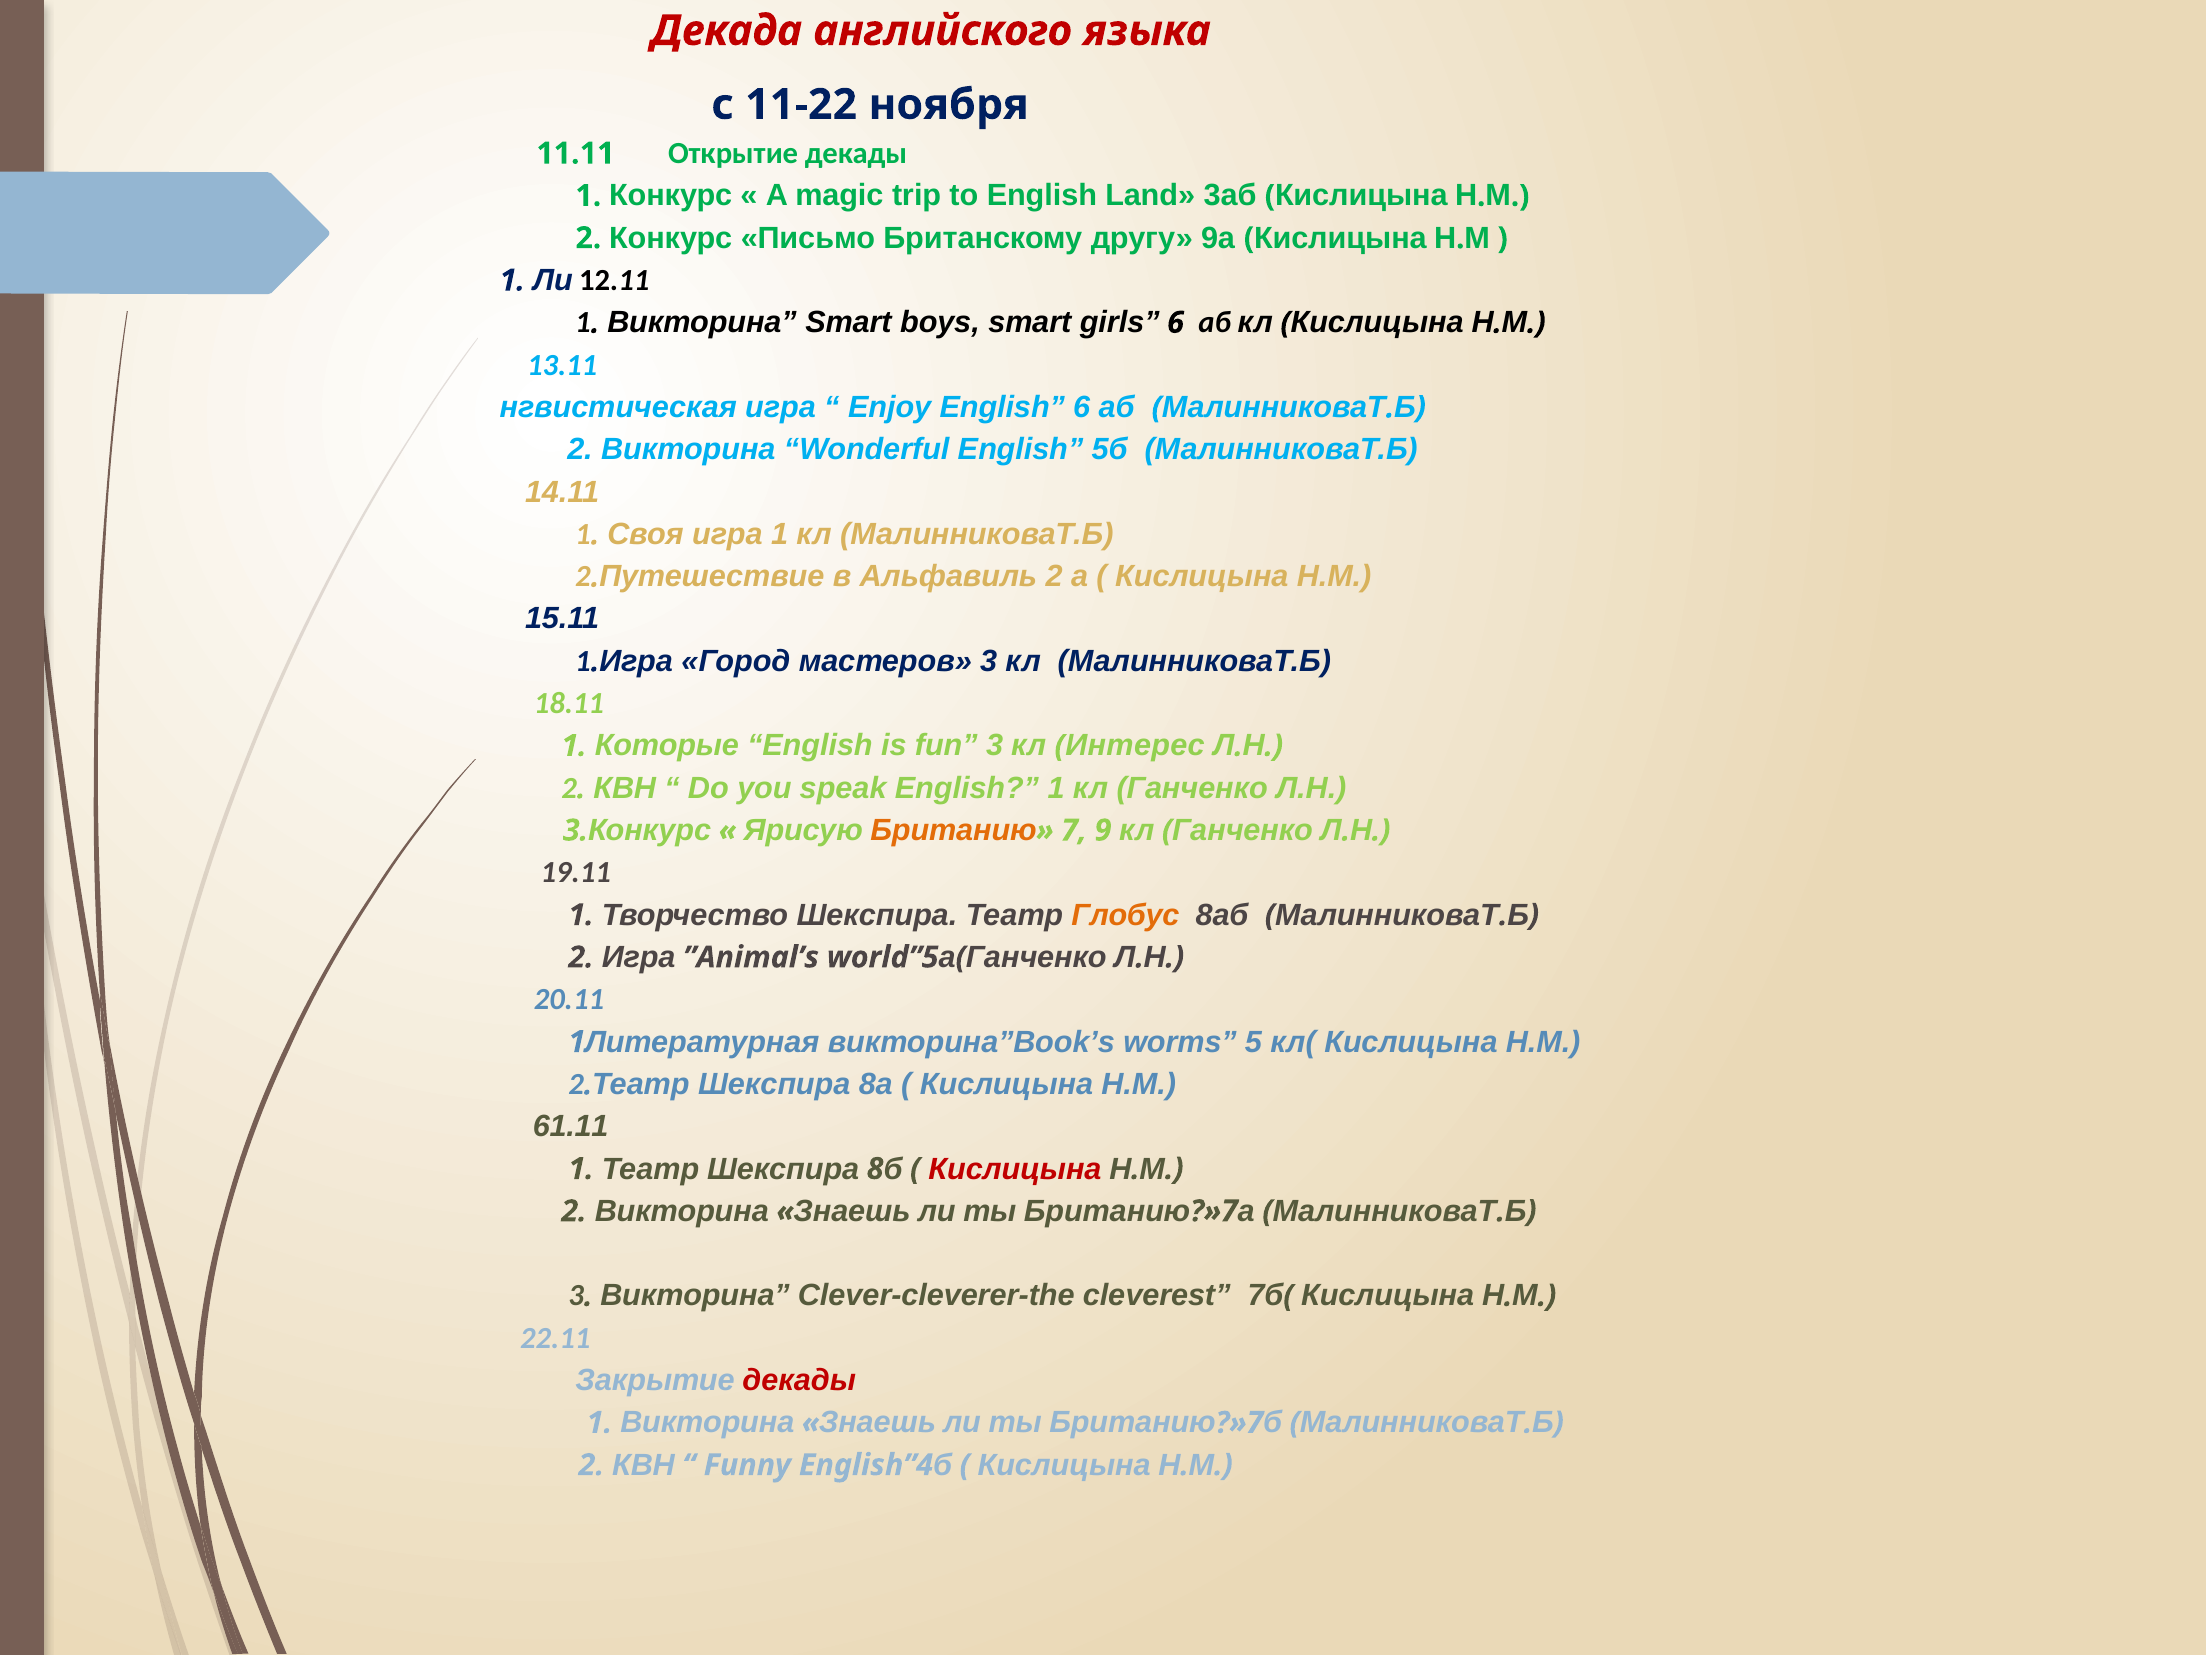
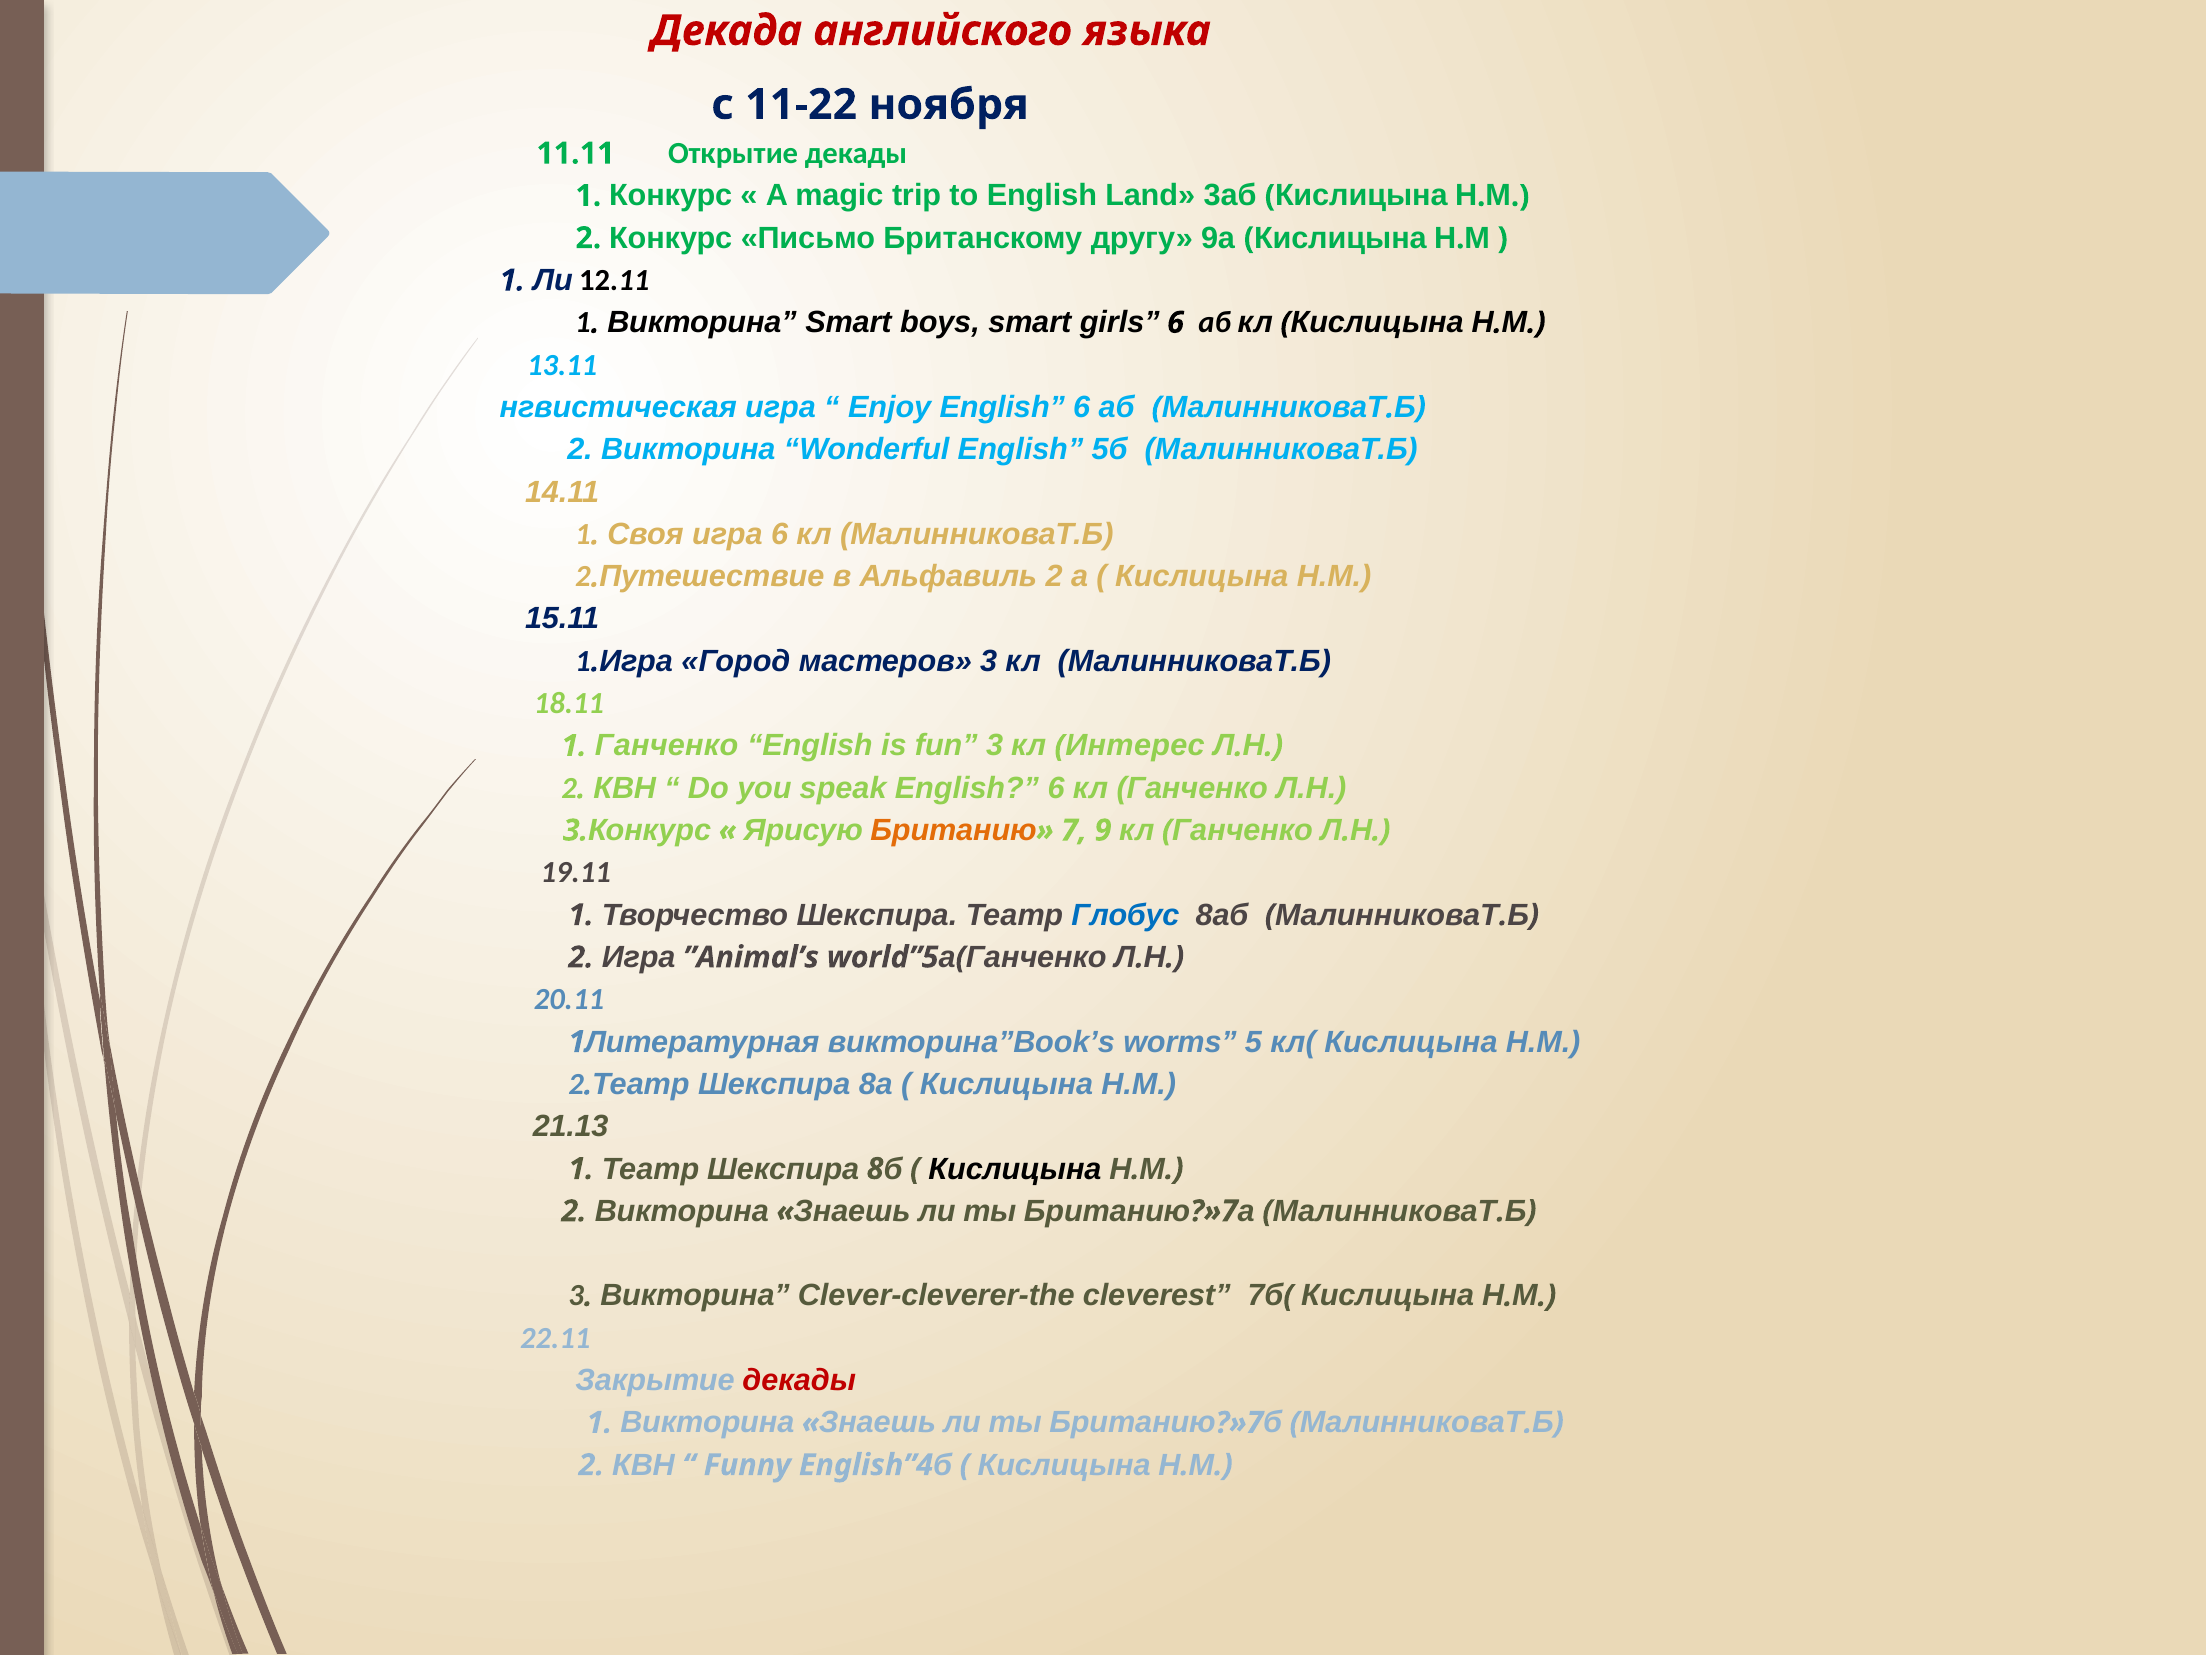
игра 1: 1 -> 6 (780, 534)
1 Которые: Которые -> Ганченко (667, 746)
speak English 1: 1 -> 6 (1056, 788)
Глобус colour: orange -> blue (1125, 915)
61.11: 61.11 -> 21.13 (571, 1126)
Кислицына colour: red -> black (1015, 1169)
